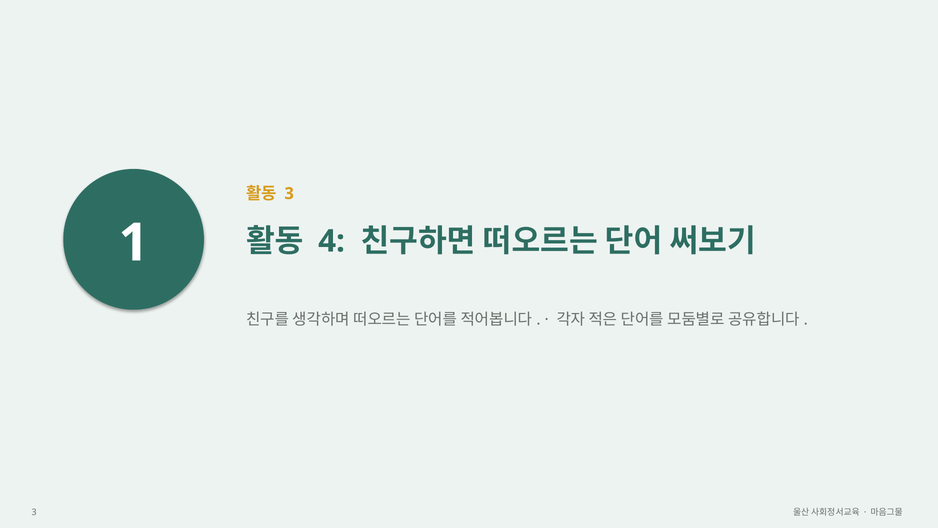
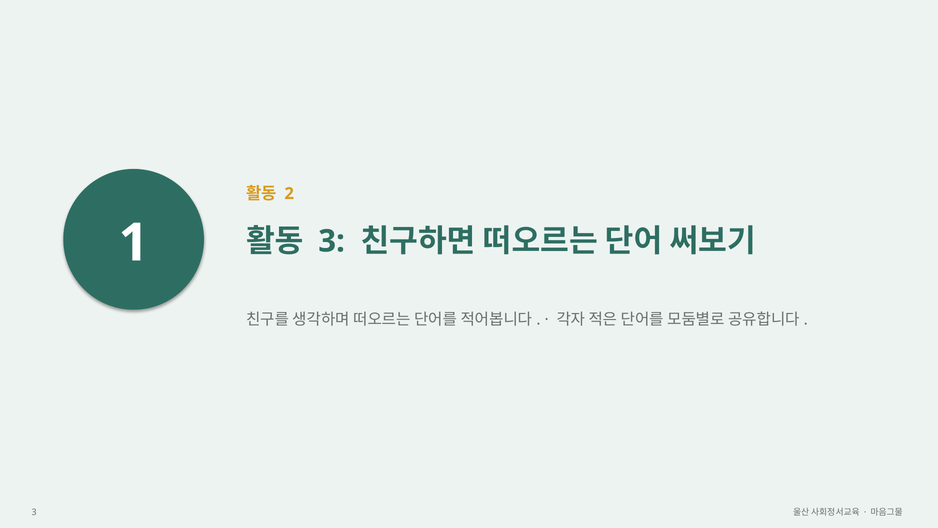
3: 3 -> 2 (289, 193)
4: 4 -> 3 (332, 241)
